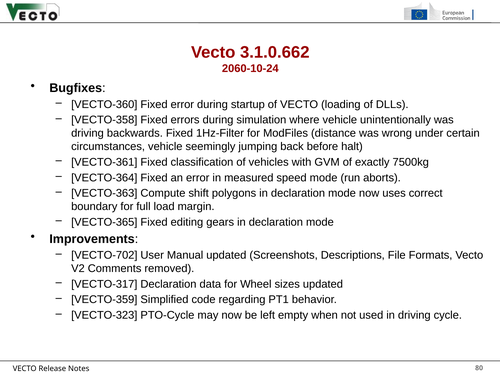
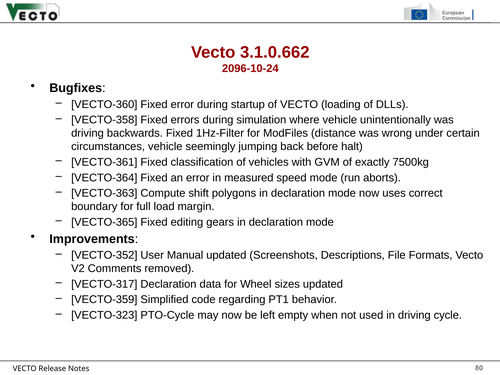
2060-10-24: 2060-10-24 -> 2096-10-24 (250, 68)
VECTO-702: VECTO-702 -> VECTO-352 (104, 255)
